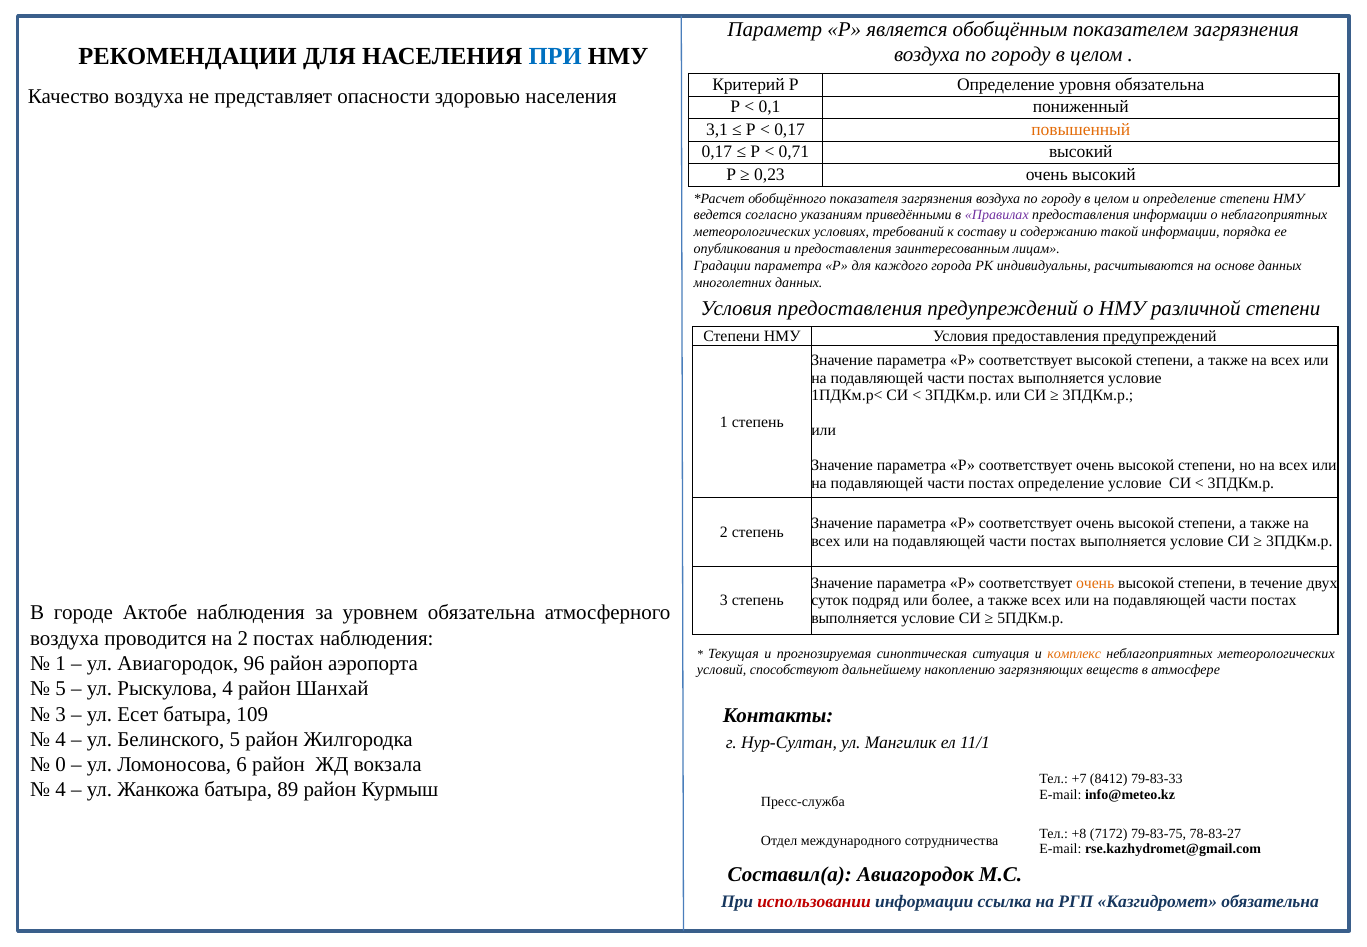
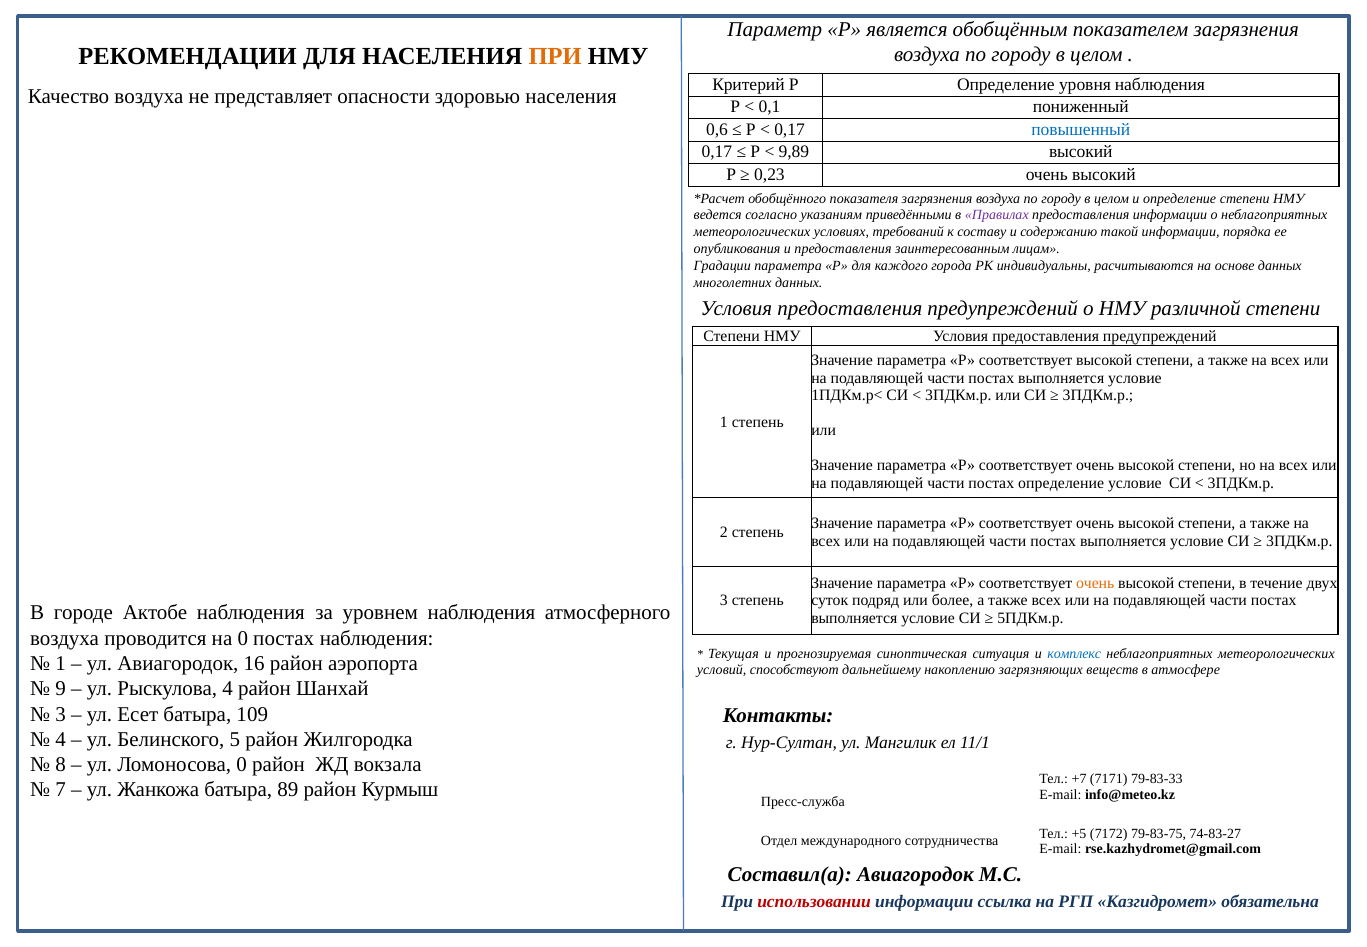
ПРИ colour: blue -> orange (555, 57)
уровня обязательна: обязательна -> наблюдения (1160, 84)
3,1: 3,1 -> 0,6 (717, 130)
повышенный colour: orange -> blue (1081, 130)
0,71: 0,71 -> 9,89 (794, 152)
уровнем обязательна: обязательна -> наблюдения (482, 613)
на 2: 2 -> 0 (243, 638)
комплекс colour: orange -> blue (1074, 653)
96: 96 -> 16 (254, 663)
5: 5 -> 9 (61, 688)
0: 0 -> 8 (61, 764)
Ломоносова 6: 6 -> 0 (242, 764)
8412: 8412 -> 7171 (1109, 778)
4: 4 -> 7 (61, 789)
+8: +8 -> +5 (1079, 833)
78-83-27: 78-83-27 -> 74-83-27 (1215, 833)
